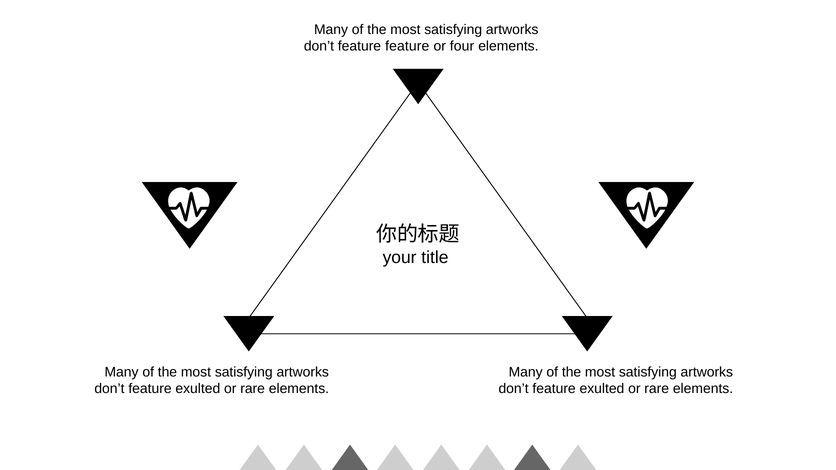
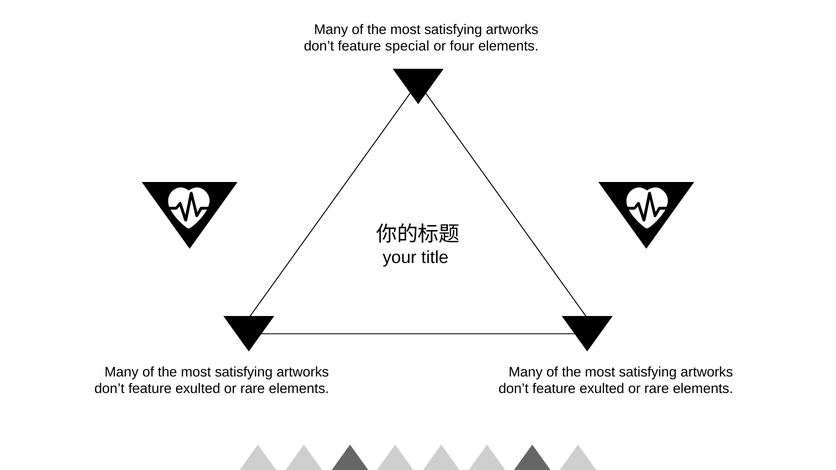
feature feature: feature -> special (407, 46)
